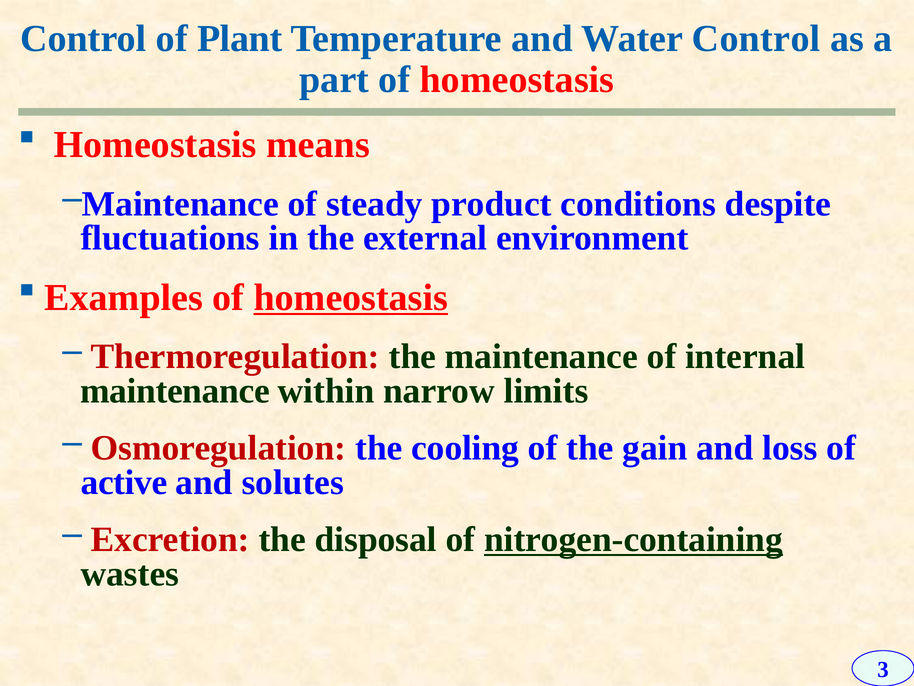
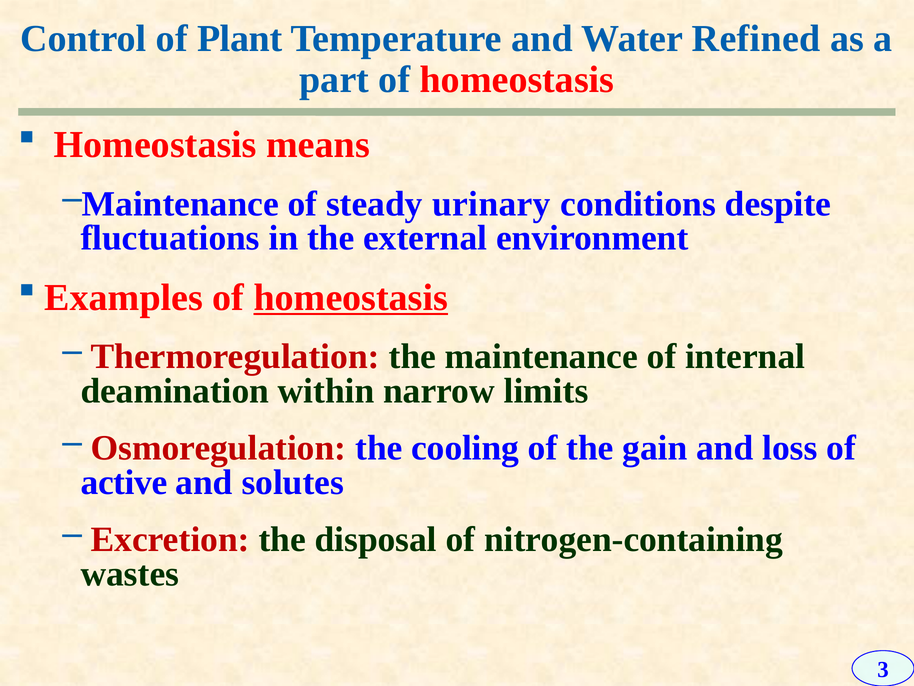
Water Control: Control -> Refined (756, 39)
product: product -> urinary (491, 204)
maintenance: maintenance -> deamination (175, 391)
nitrogen-containing underline: present -> none (633, 539)
